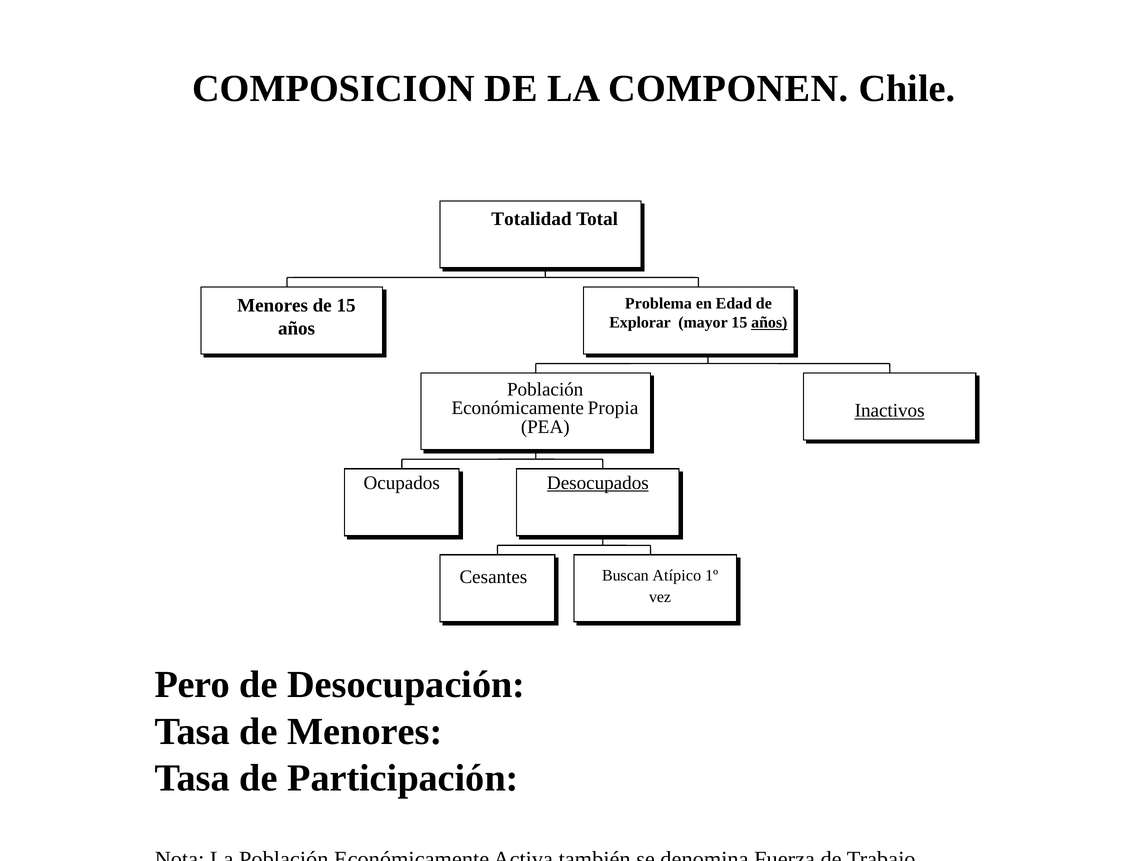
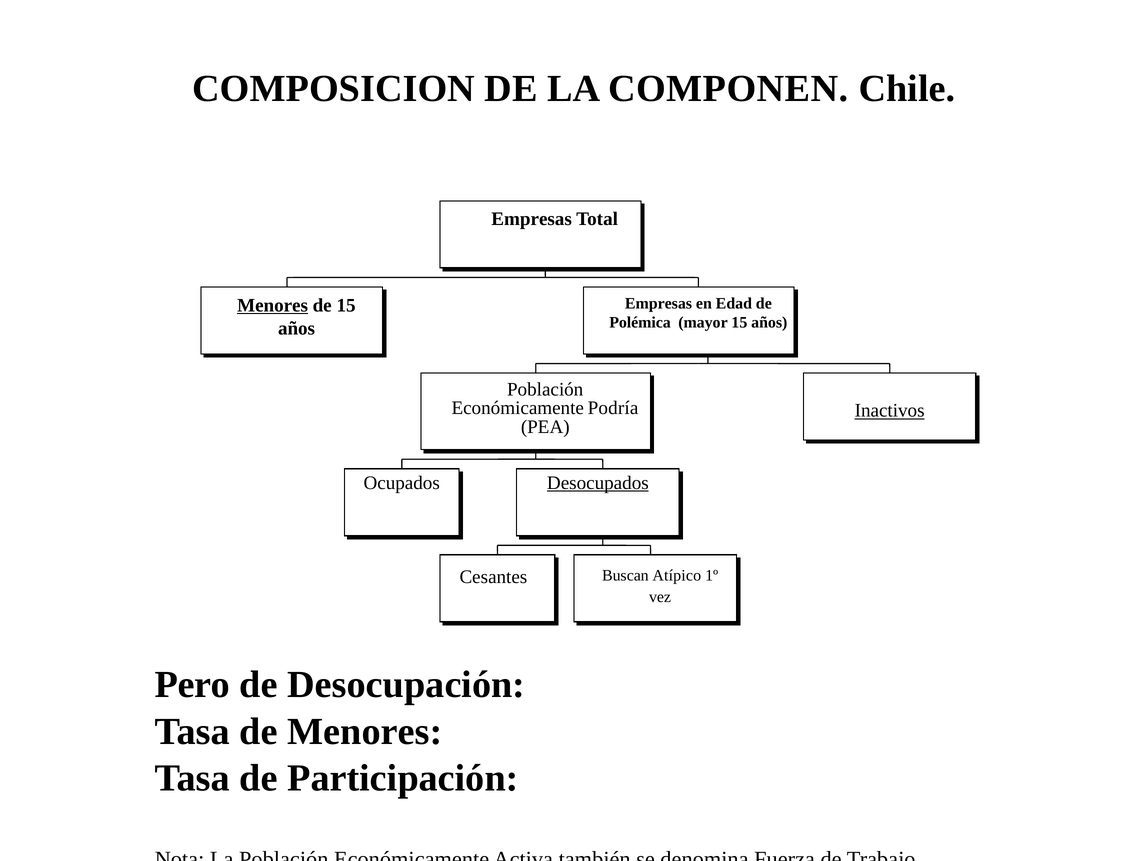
Totalidad: Totalidad -> Empresas (532, 219)
Problema: Problema -> Empresas (659, 303)
Menores underline: none -> present (273, 305)
Explorar: Explorar -> Polémica (640, 322)
años underline: present -> none (769, 322)
Propia: Propia -> Podría (613, 408)
